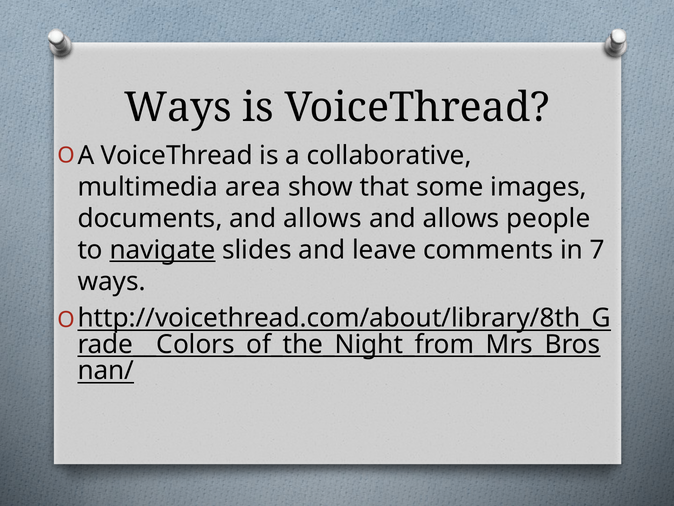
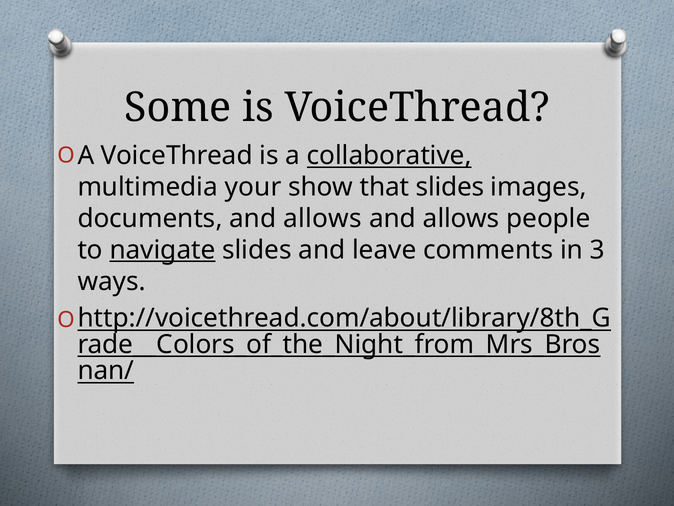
Ways: Ways -> Some (178, 107)
collaborative underline: none -> present (389, 156)
area: area -> your (253, 187)
that some: some -> slides (450, 187)
7: 7 -> 3 (597, 250)
